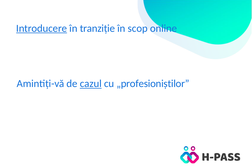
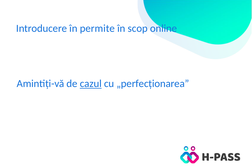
Introducere underline: present -> none (42, 28)
tranziție: tranziție -> permite (97, 28)
„profesioniștilor: „profesioniștilor -> „perfecționarea (153, 84)
